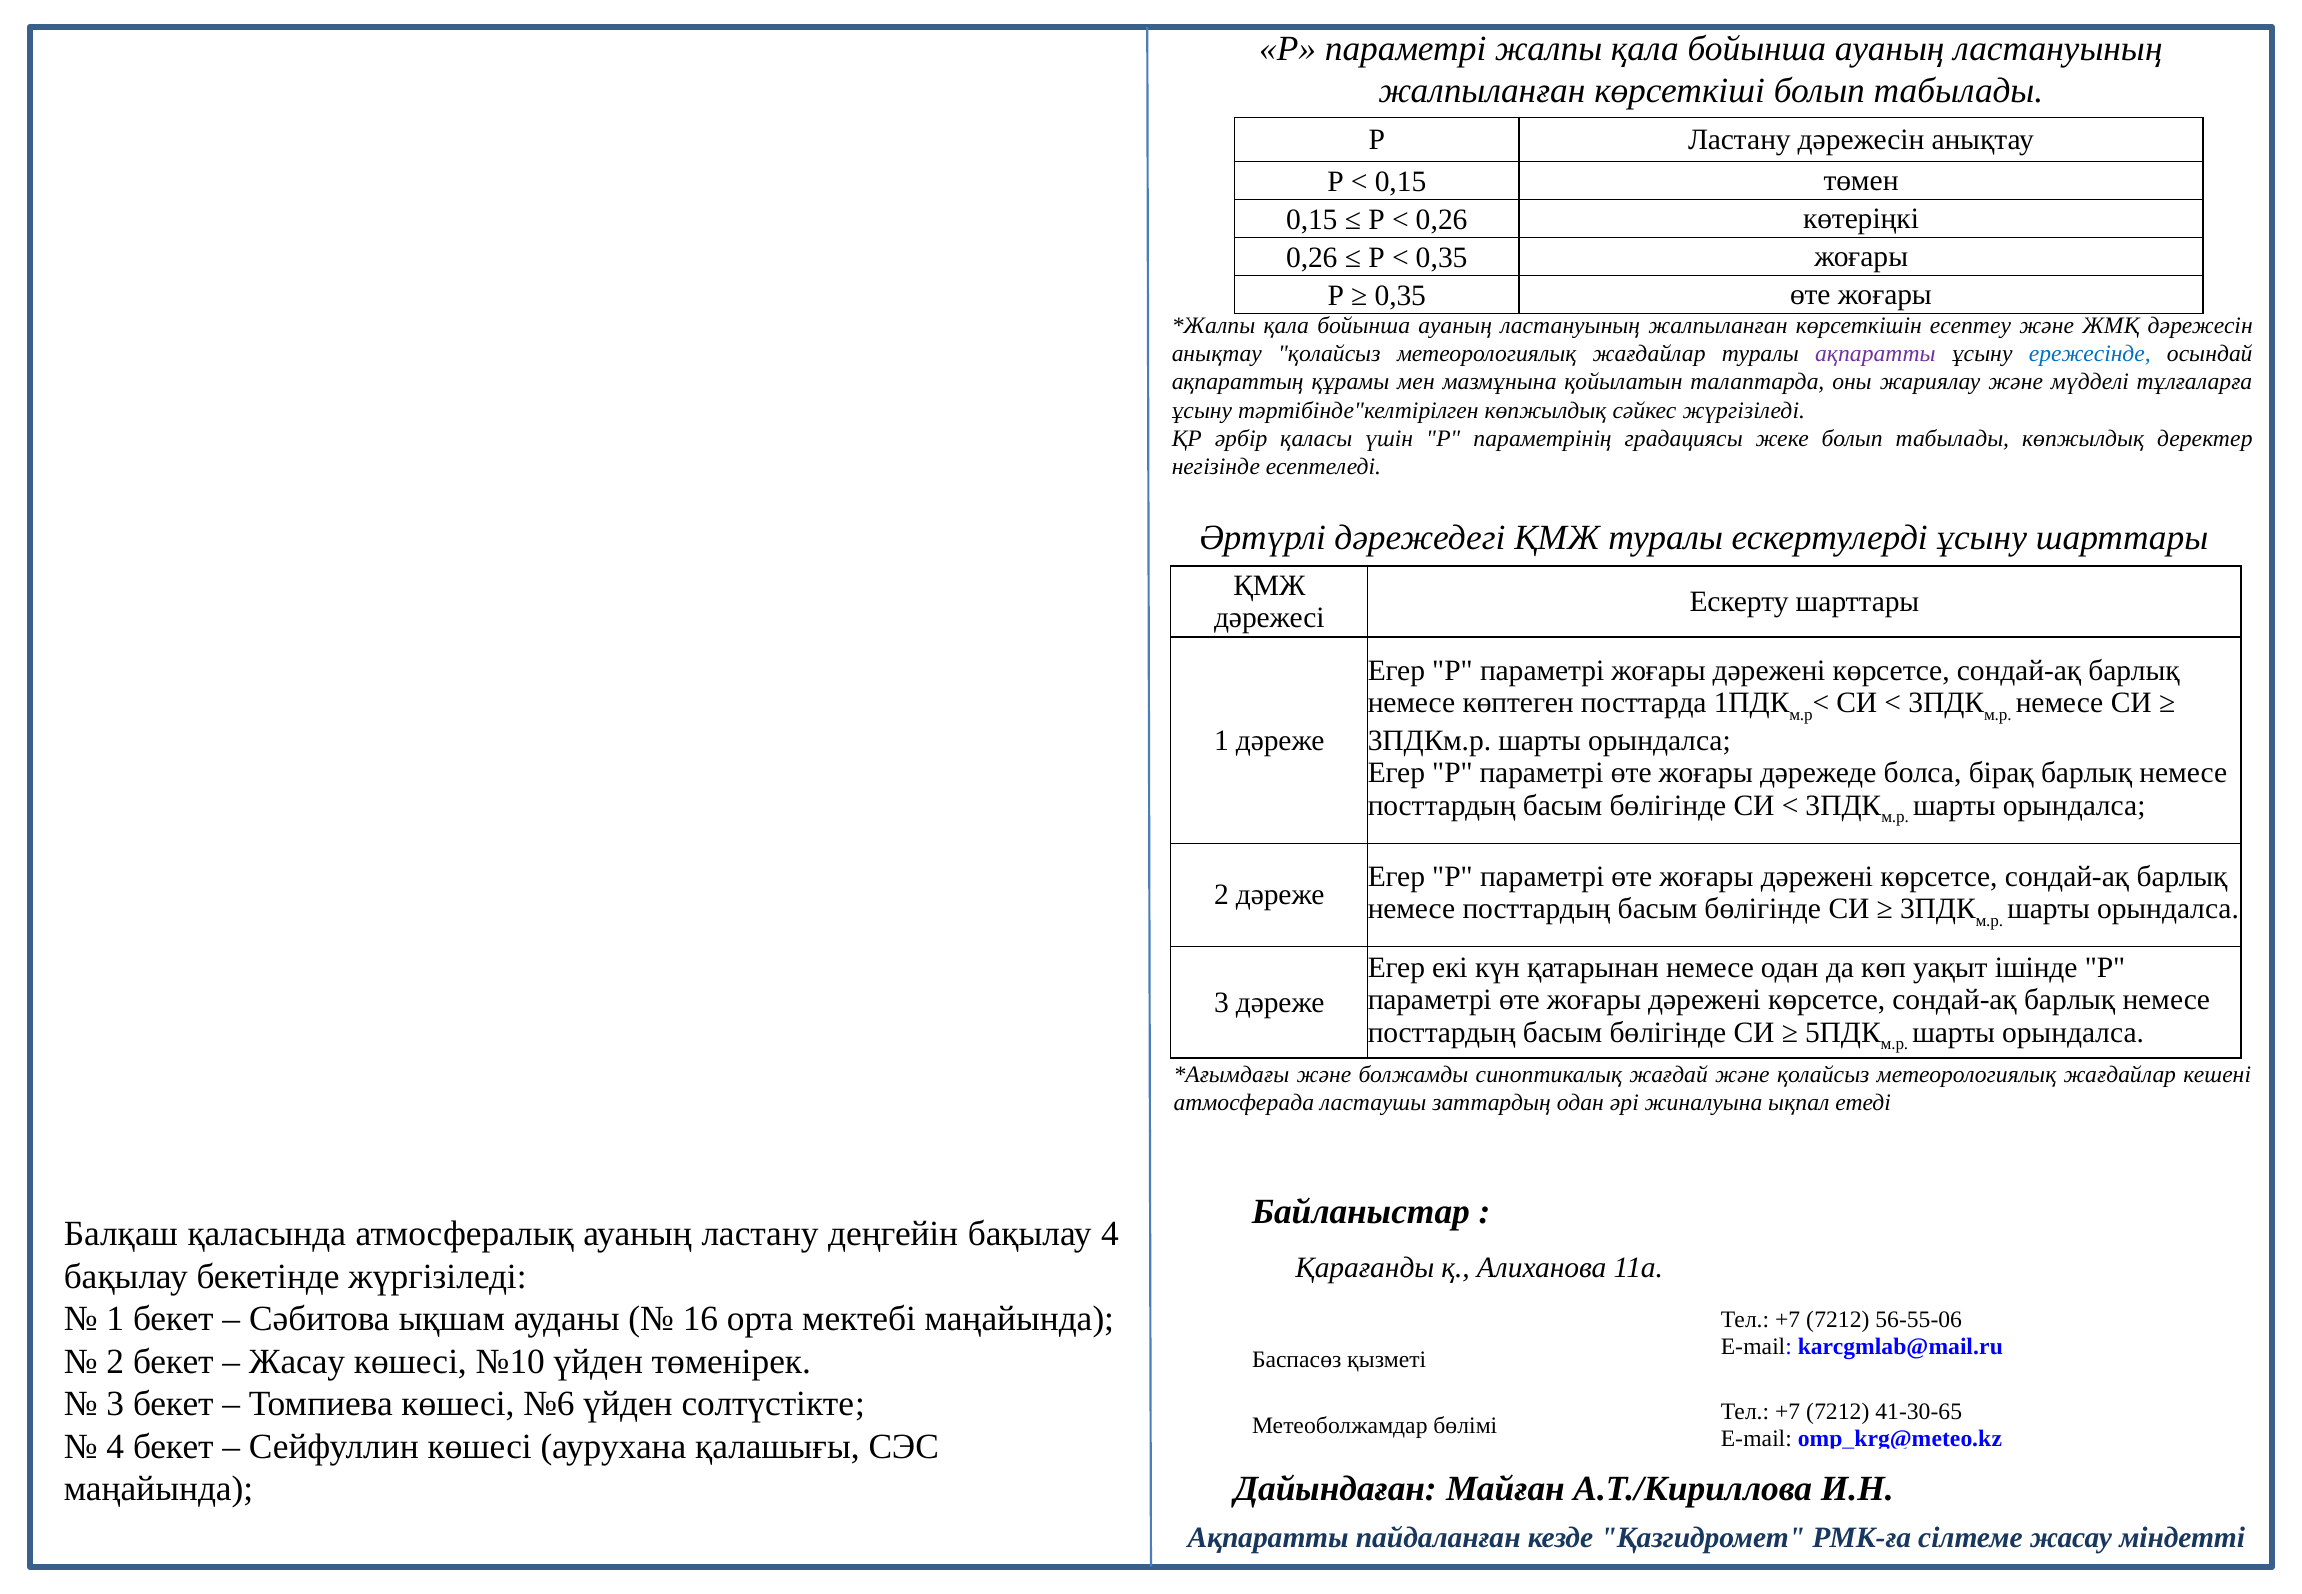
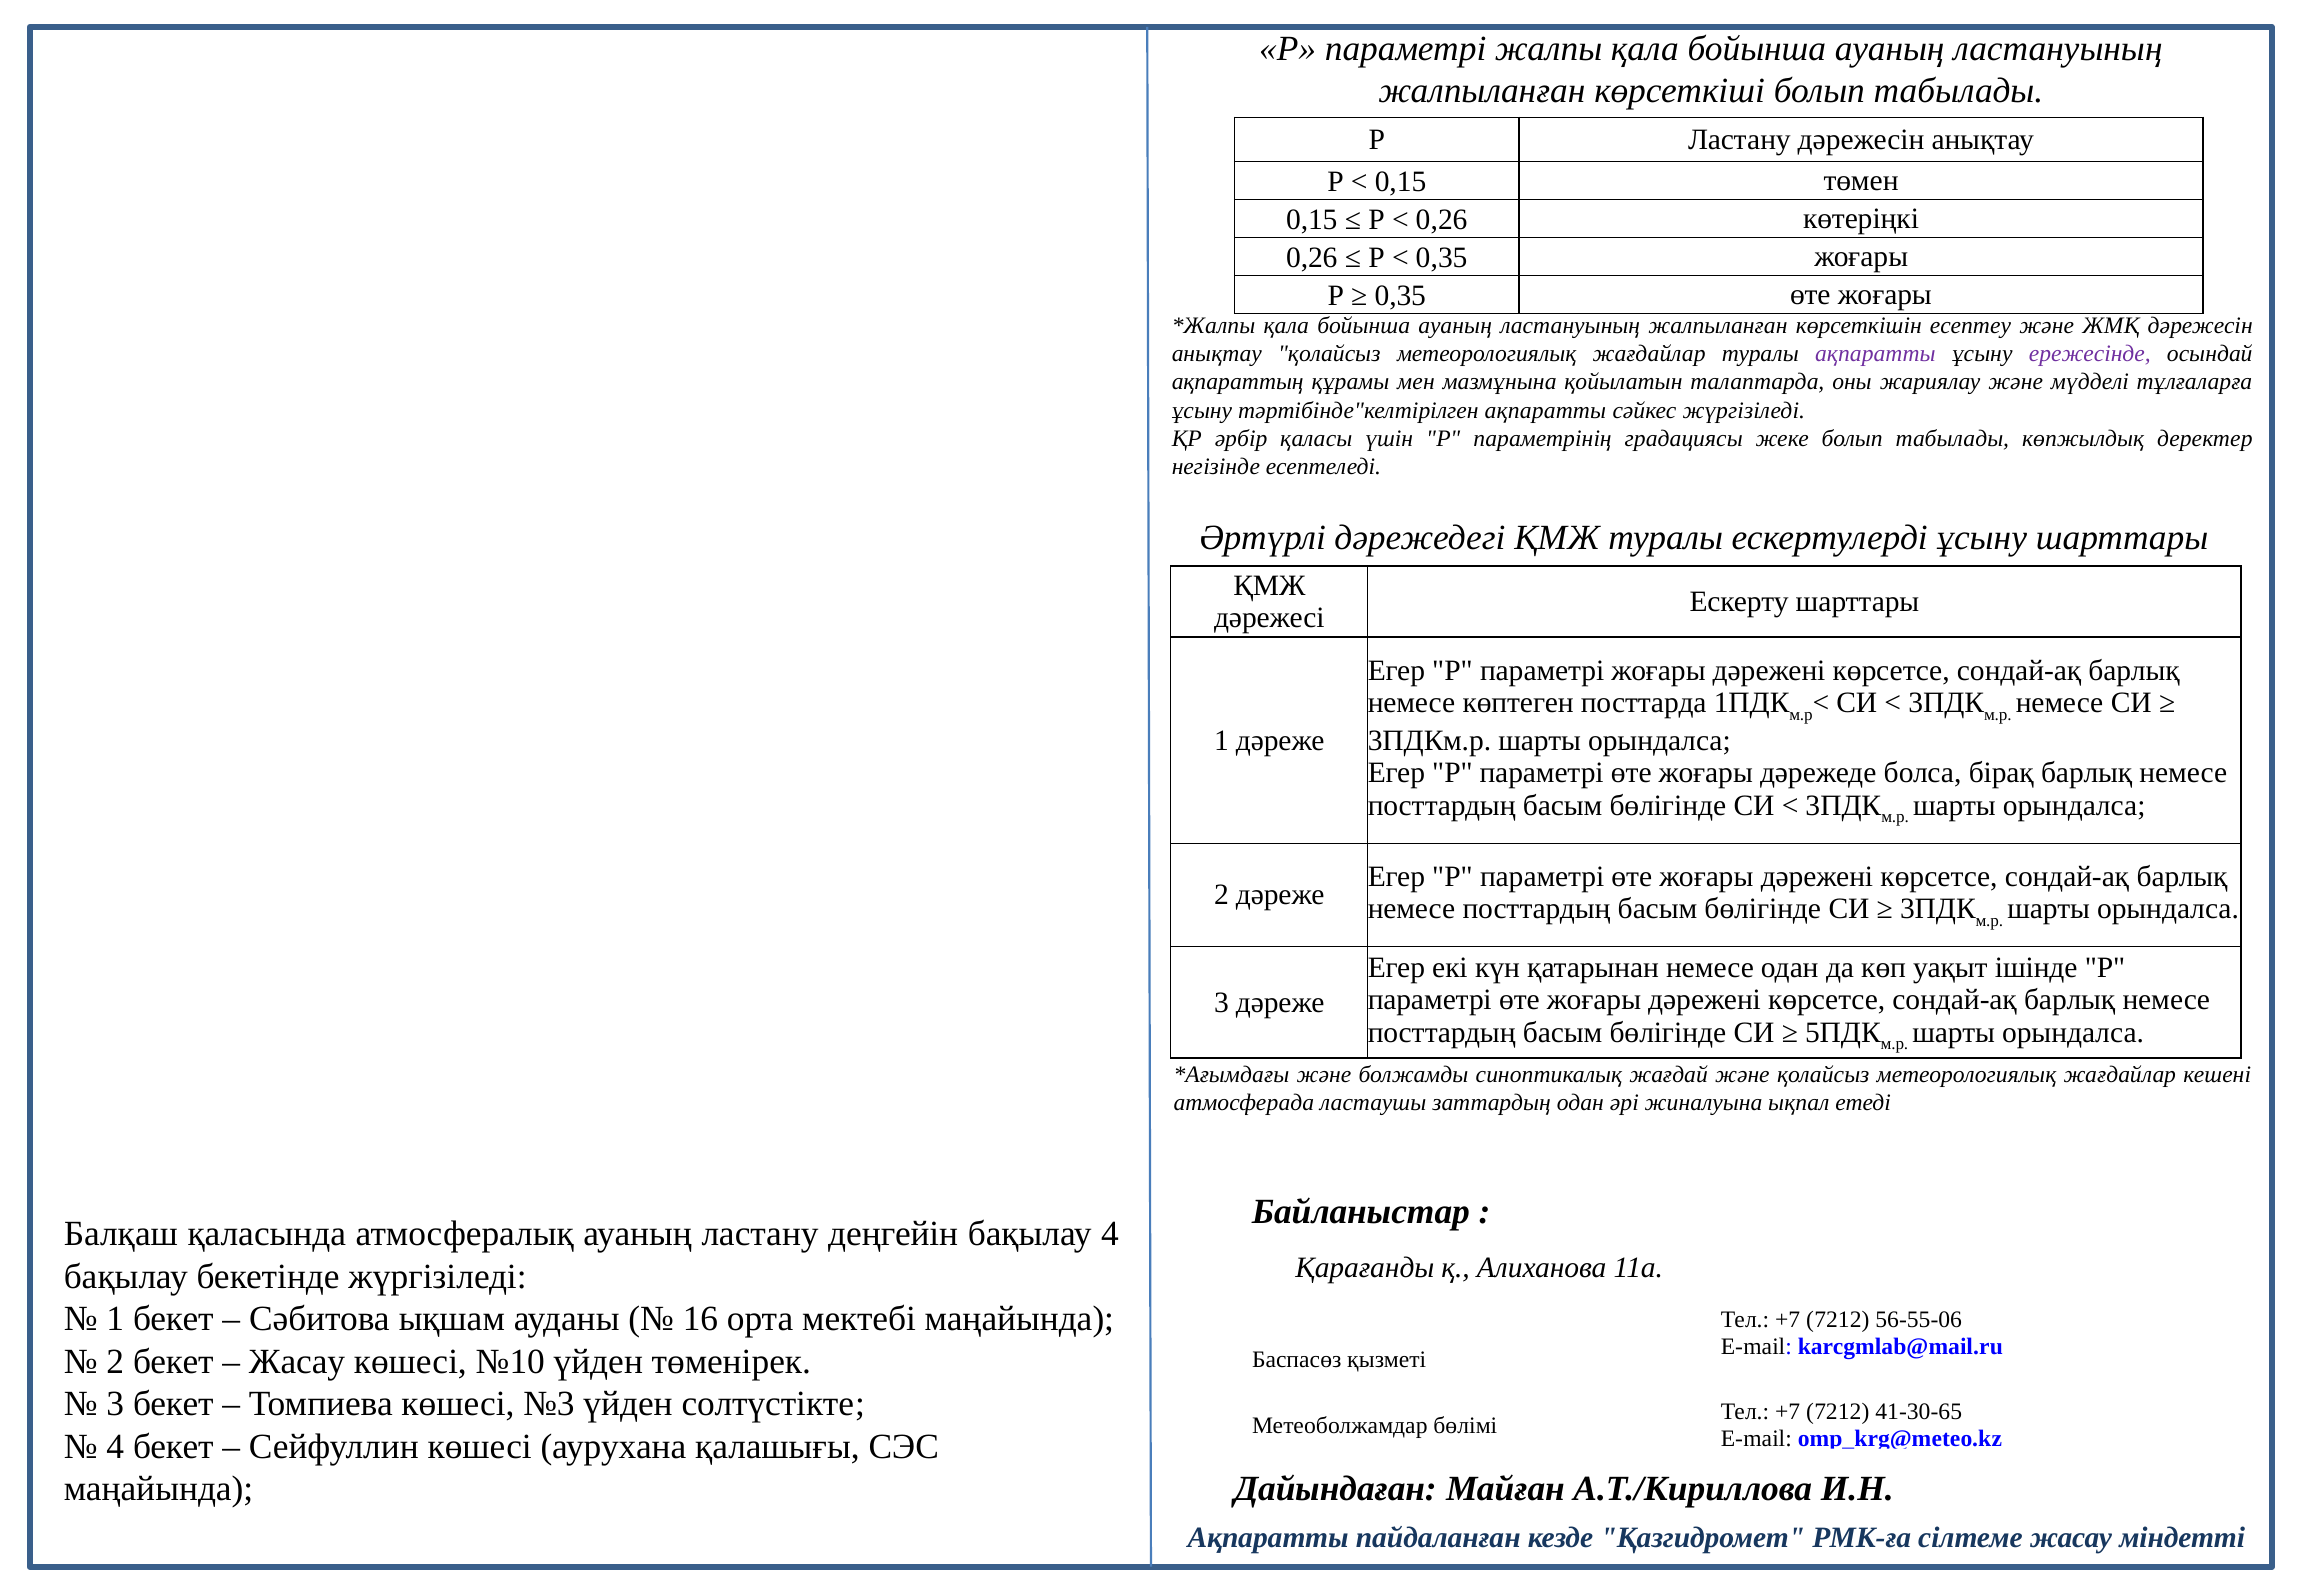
ережесінде colour: blue -> purple (2090, 354)
тәртібінде"келтірілген көпжылдық: көпжылдық -> ақпаратты (1545, 410)
№6: №6 -> №3 (549, 1404)
